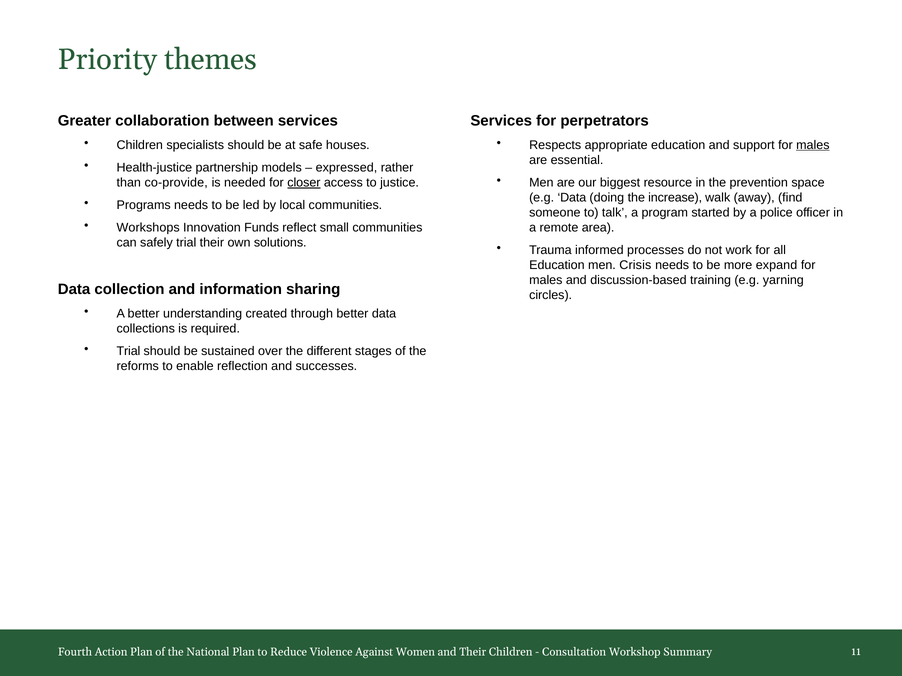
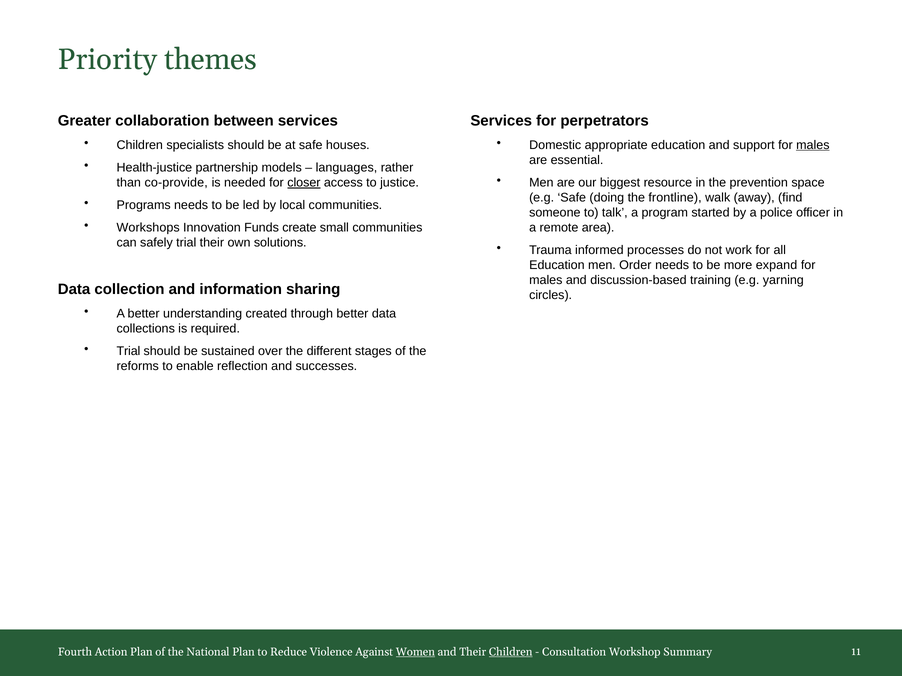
Respects: Respects -> Domestic (555, 145)
expressed: expressed -> languages (346, 168)
e.g Data: Data -> Safe (572, 198)
increase: increase -> frontline (675, 198)
reflect: reflect -> create (299, 228)
Crisis: Crisis -> Order (635, 265)
Women underline: none -> present (415, 652)
Children underline: none -> present (511, 652)
